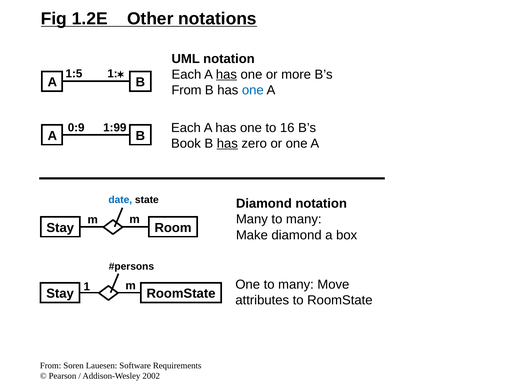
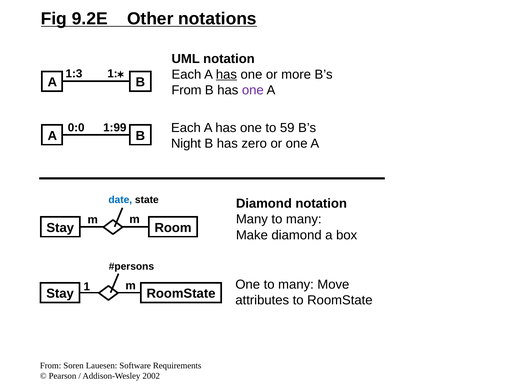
1.2E: 1.2E -> 9.2E (90, 19)
1:5: 1:5 -> 1:3 (74, 74)
one colour: blue -> purple (253, 90)
0:9: 0:9 -> 0:0 (76, 128)
16: 16 -> 59 (287, 128)
Book: Book -> Night (186, 144)
has underline: present -> none (227, 144)
